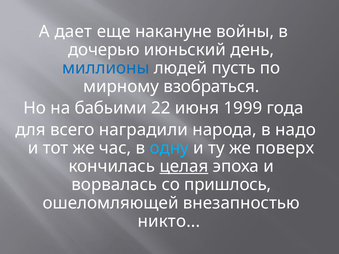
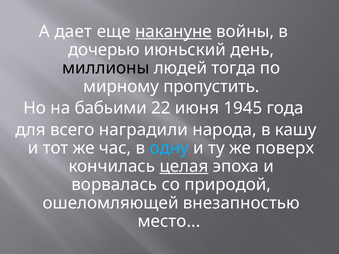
накануне underline: none -> present (173, 32)
миллионы colour: blue -> black (106, 68)
пусть: пусть -> тогда (234, 68)
взобраться: взобраться -> пропустить (211, 86)
1999: 1999 -> 1945 (243, 108)
надо: надо -> кашу (296, 130)
пришлось: пришлось -> природой (228, 185)
никто: никто -> место (169, 221)
